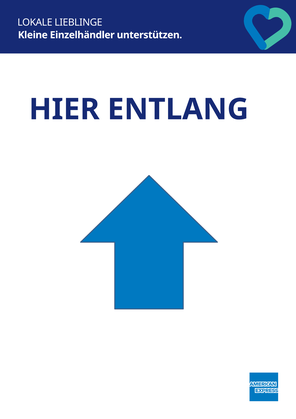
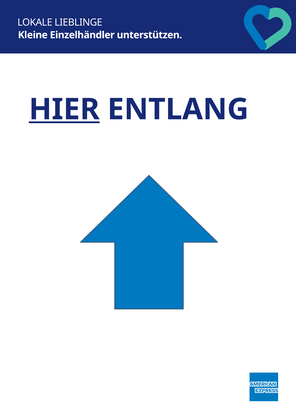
HIER underline: none -> present (64, 109)
